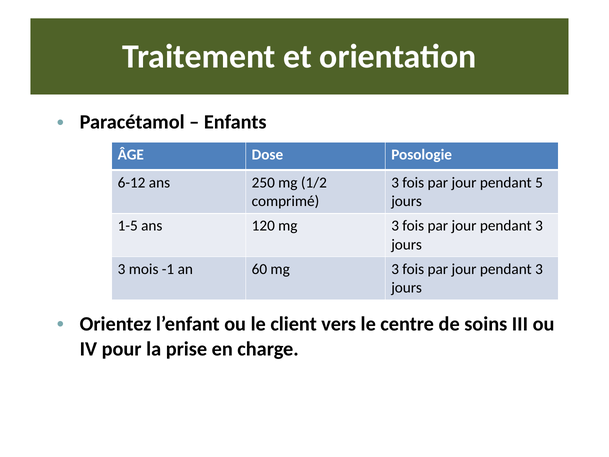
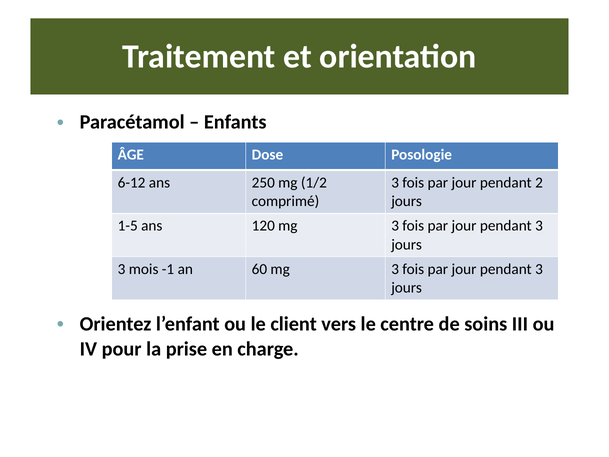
5: 5 -> 2 (539, 183)
